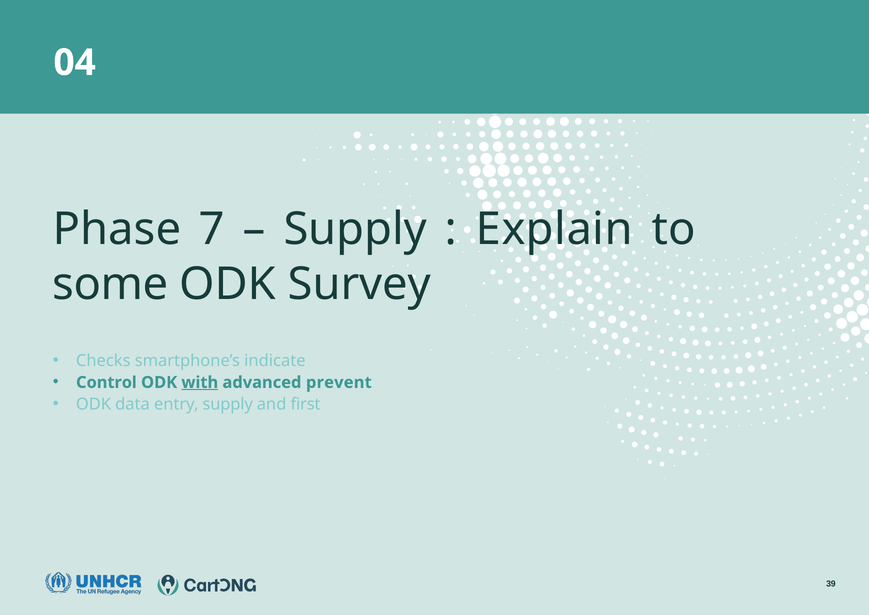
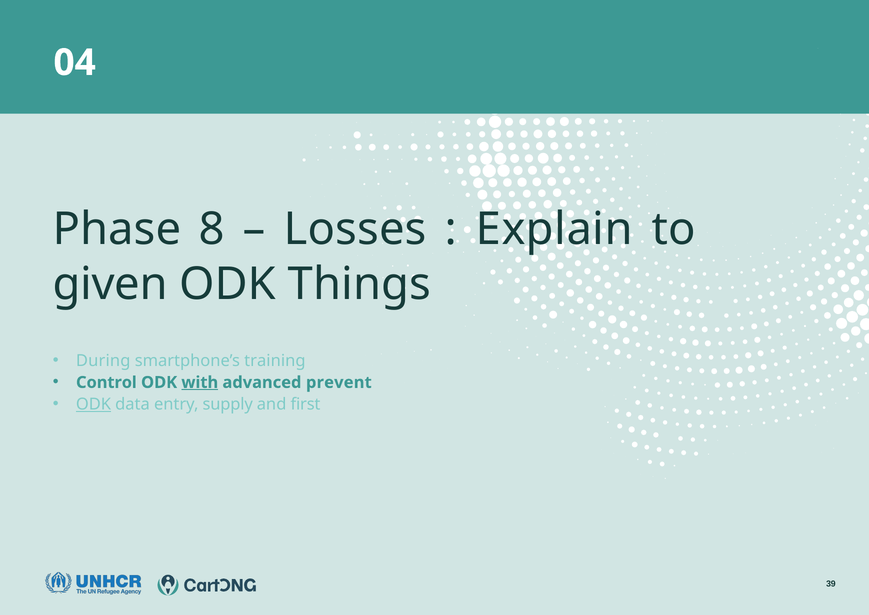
7: 7 -> 8 (212, 229)
Supply: Supply -> Losses (355, 229)
some: some -> given (110, 284)
Survey: Survey -> Things (359, 284)
Checks: Checks -> During (103, 360)
indicate: indicate -> training (275, 360)
ODK underline: none -> present (94, 404)
